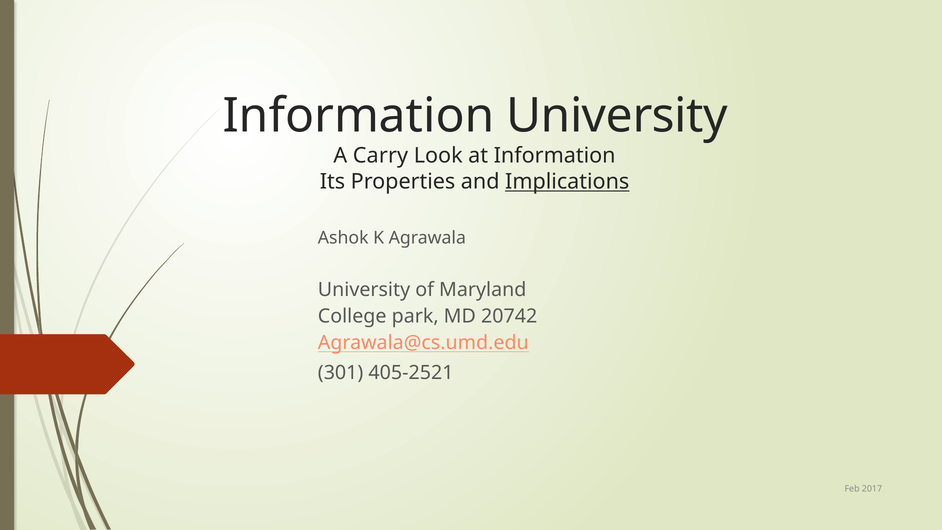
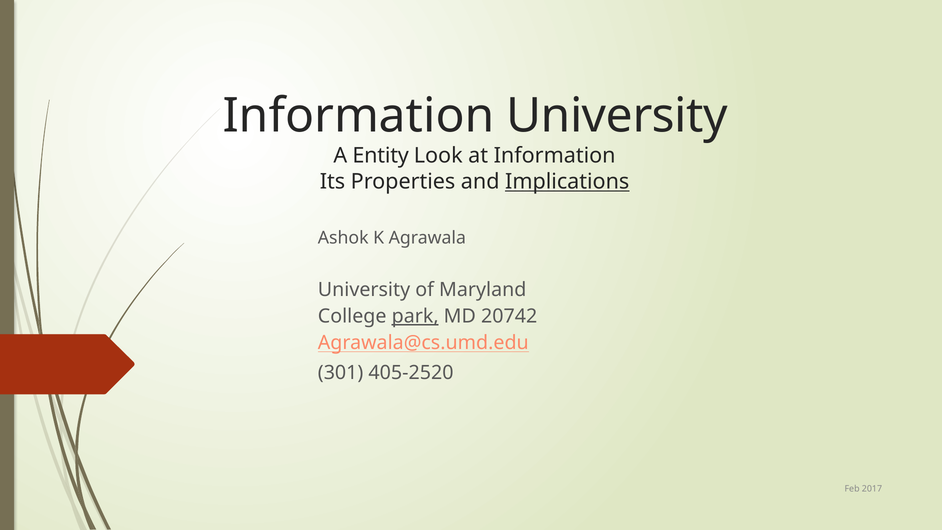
Carry: Carry -> Entity (381, 156)
park underline: none -> present (415, 316)
405-2521: 405-2521 -> 405-2520 (411, 373)
